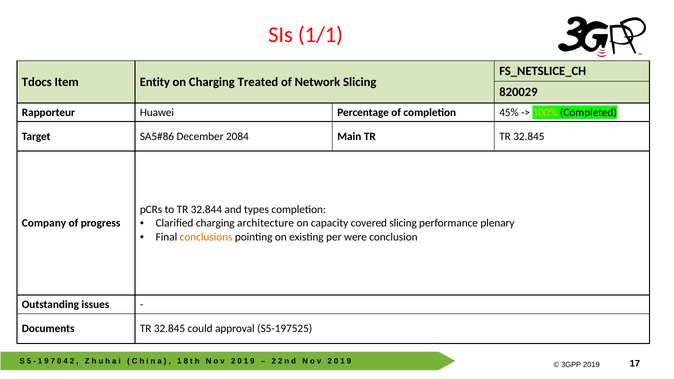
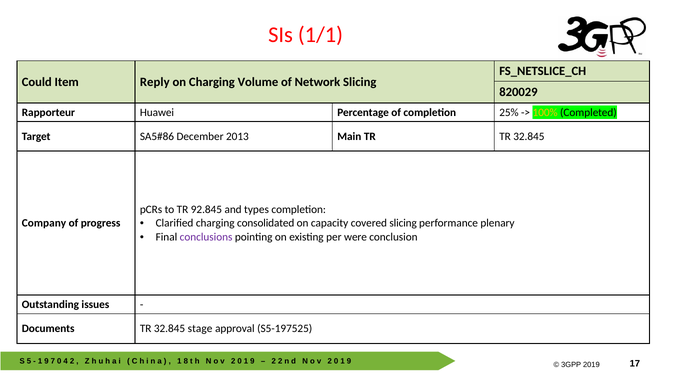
Tdocs: Tdocs -> Could (37, 82)
Entity: Entity -> Reply (155, 82)
Treated: Treated -> Volume (258, 82)
45%: 45% -> 25% (509, 112)
2084: 2084 -> 2013 (237, 137)
32.844: 32.844 -> 92.845 (206, 210)
architecture: architecture -> consolidated (266, 223)
conclusions colour: orange -> purple (206, 237)
could: could -> stage (200, 329)
